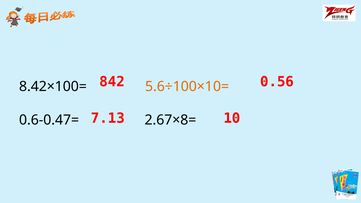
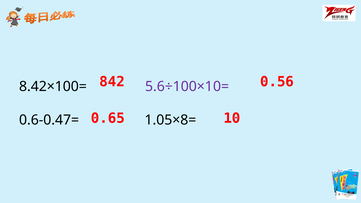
5.6÷100×10= colour: orange -> purple (187, 86)
7.13: 7.13 -> 0.65 (108, 118)
2.67×8=: 2.67×8= -> 1.05×8= (171, 120)
